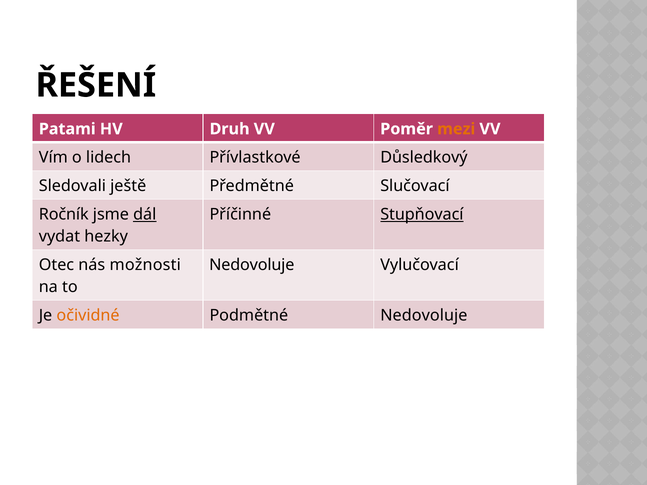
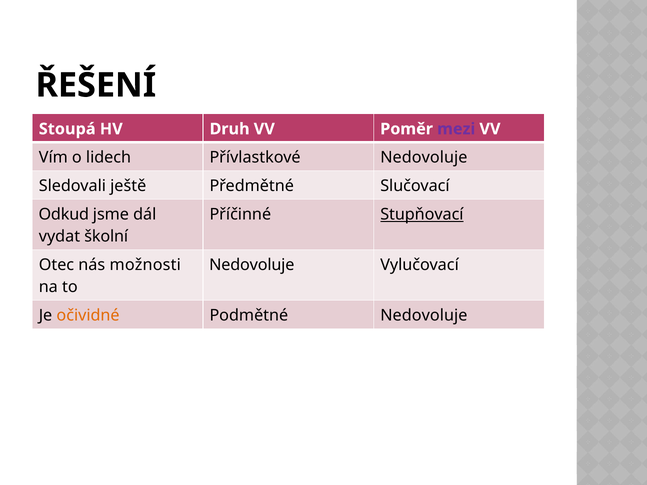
Patami: Patami -> Stoupá (67, 129)
mezi colour: orange -> purple (456, 129)
Přívlastkové Důsledkový: Důsledkový -> Nedovoluje (424, 158)
Ročník: Ročník -> Odkud (64, 215)
dál underline: present -> none (145, 215)
hezky: hezky -> školní (106, 237)
